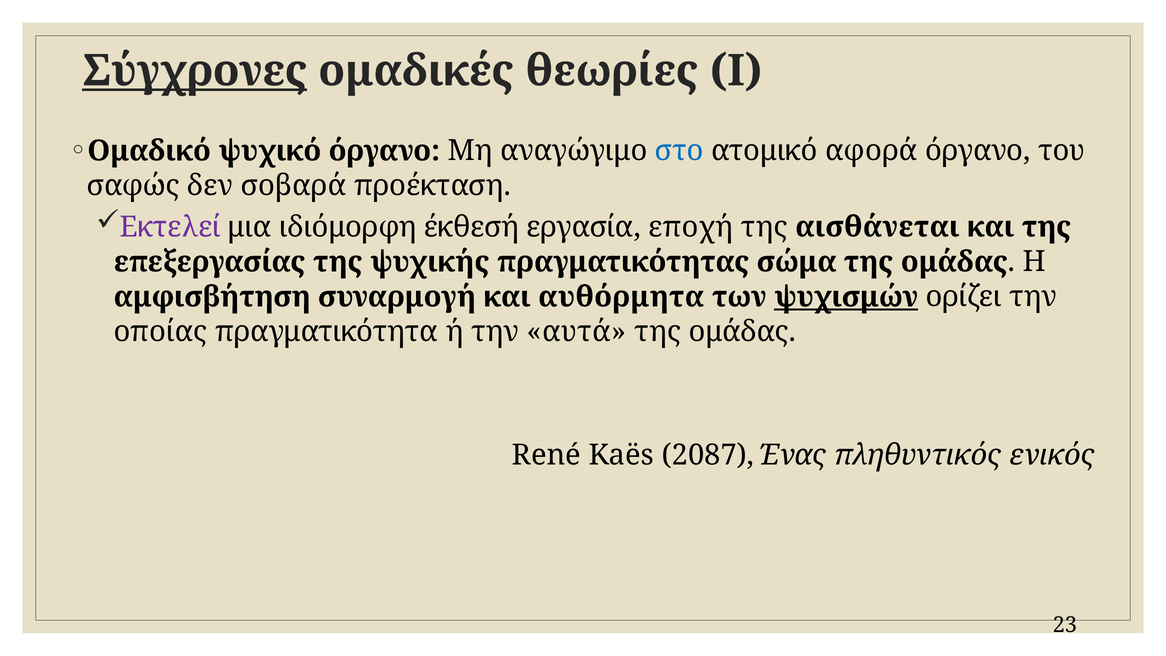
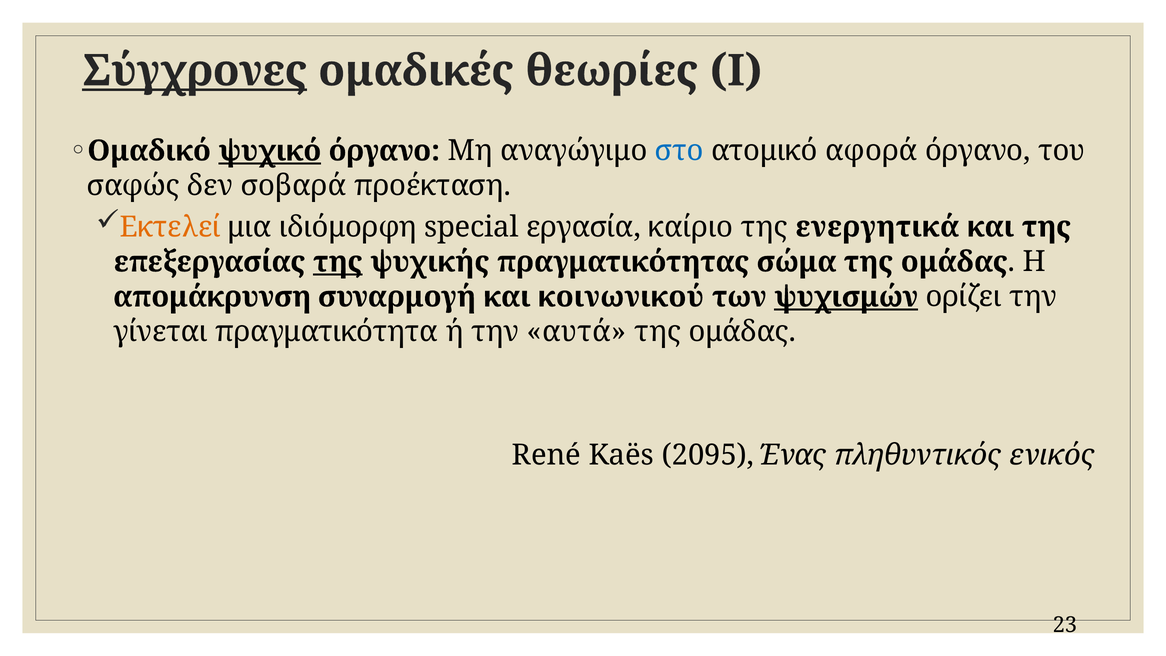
ψυχικό underline: none -> present (270, 151)
Εκτελεί colour: purple -> orange (170, 227)
έκθεσή: έκθεσή -> special (471, 227)
εποχή: εποχή -> καίριο (691, 227)
αισθάνεται: αισθάνεται -> ενεργητικά (877, 227)
της underline: none -> present (338, 262)
αμφισβήτηση: αμφισβήτηση -> απομάκρυνση (212, 297)
αυθόρμητα: αυθόρμητα -> κοινωνικού (621, 297)
οποίας: οποίας -> γίνεται (161, 332)
2087: 2087 -> 2095 (708, 455)
